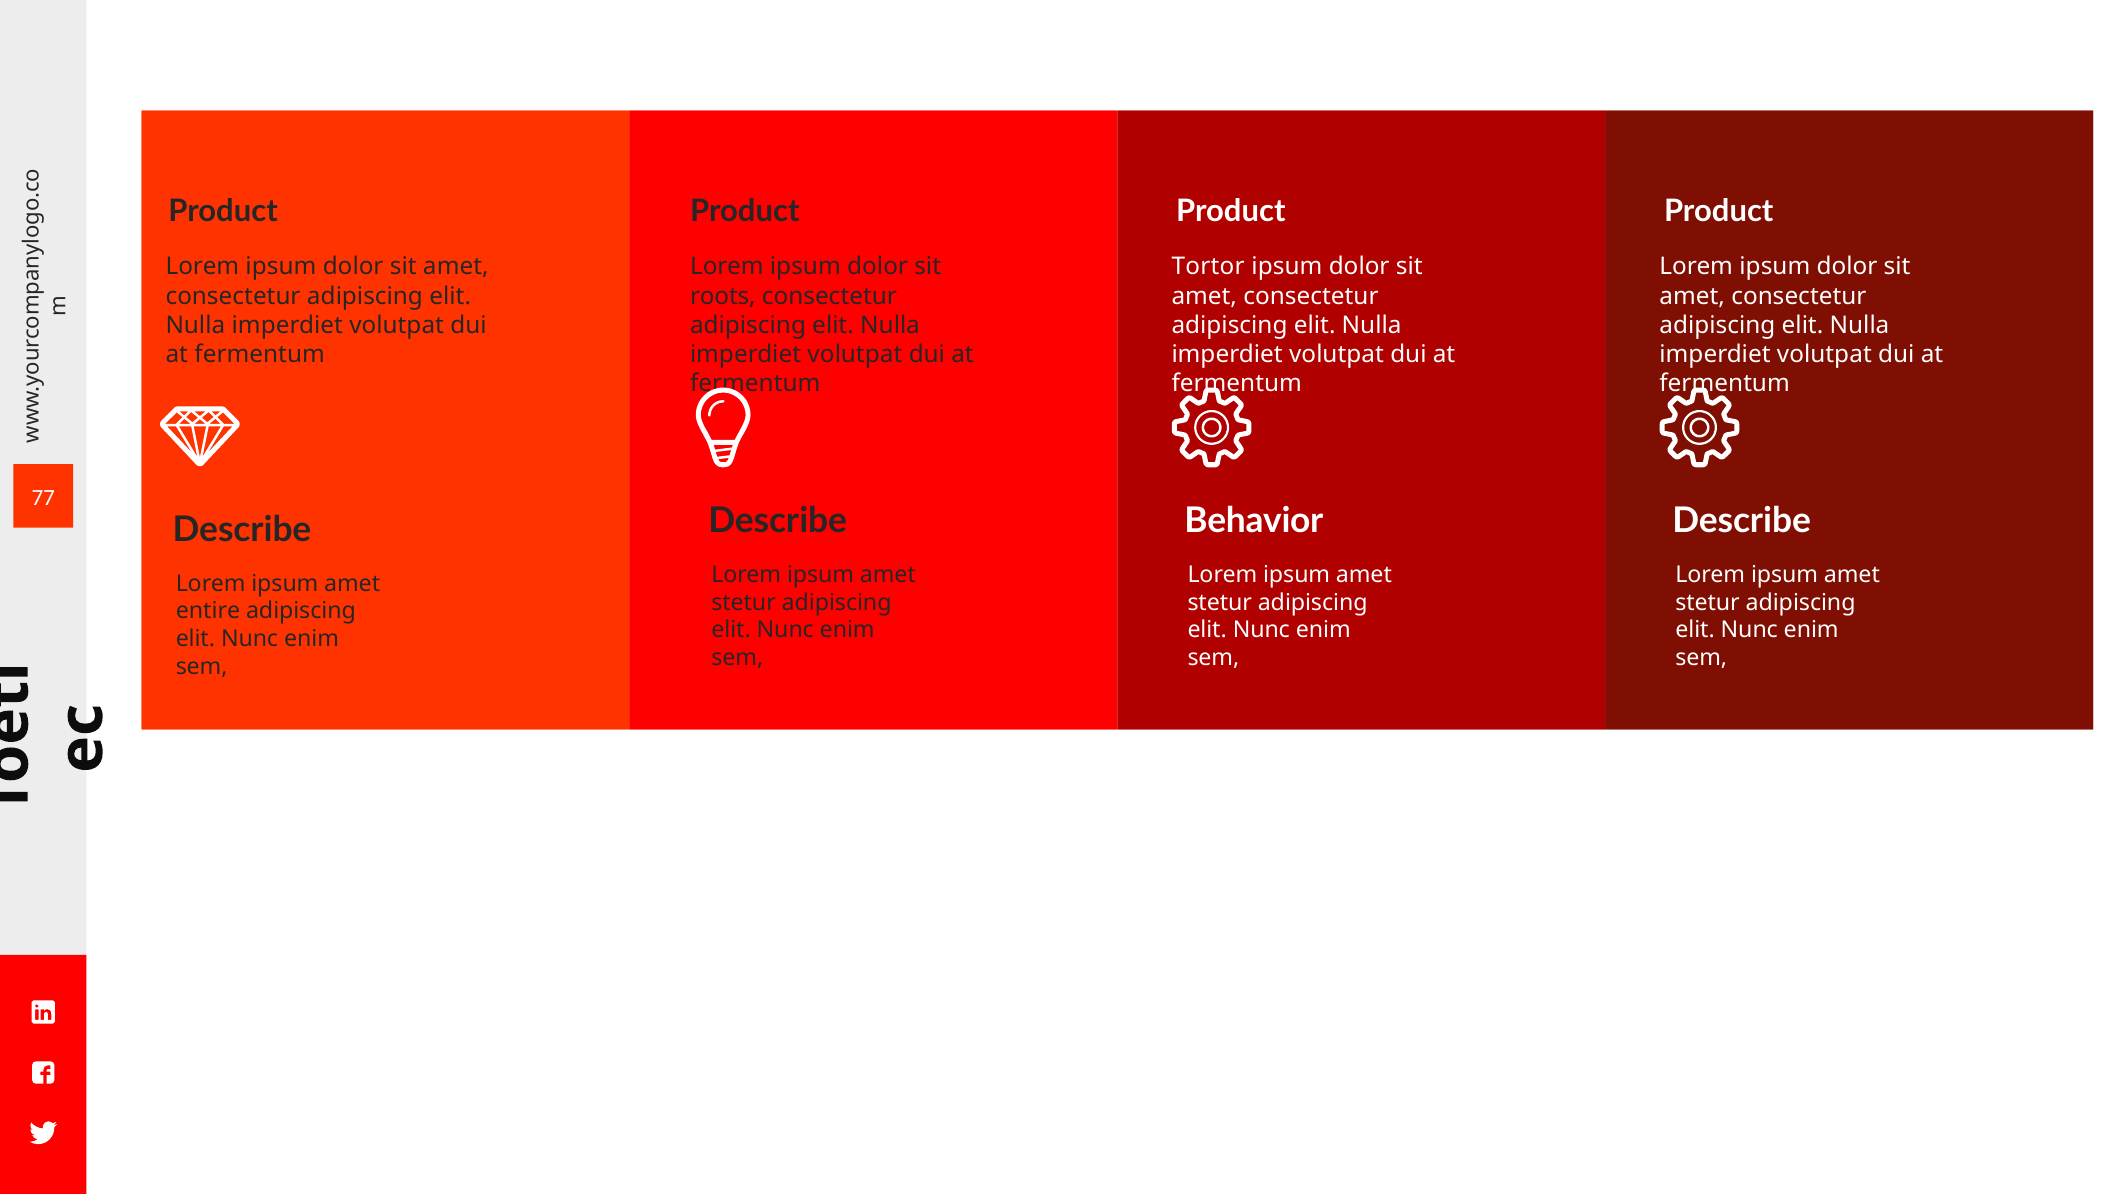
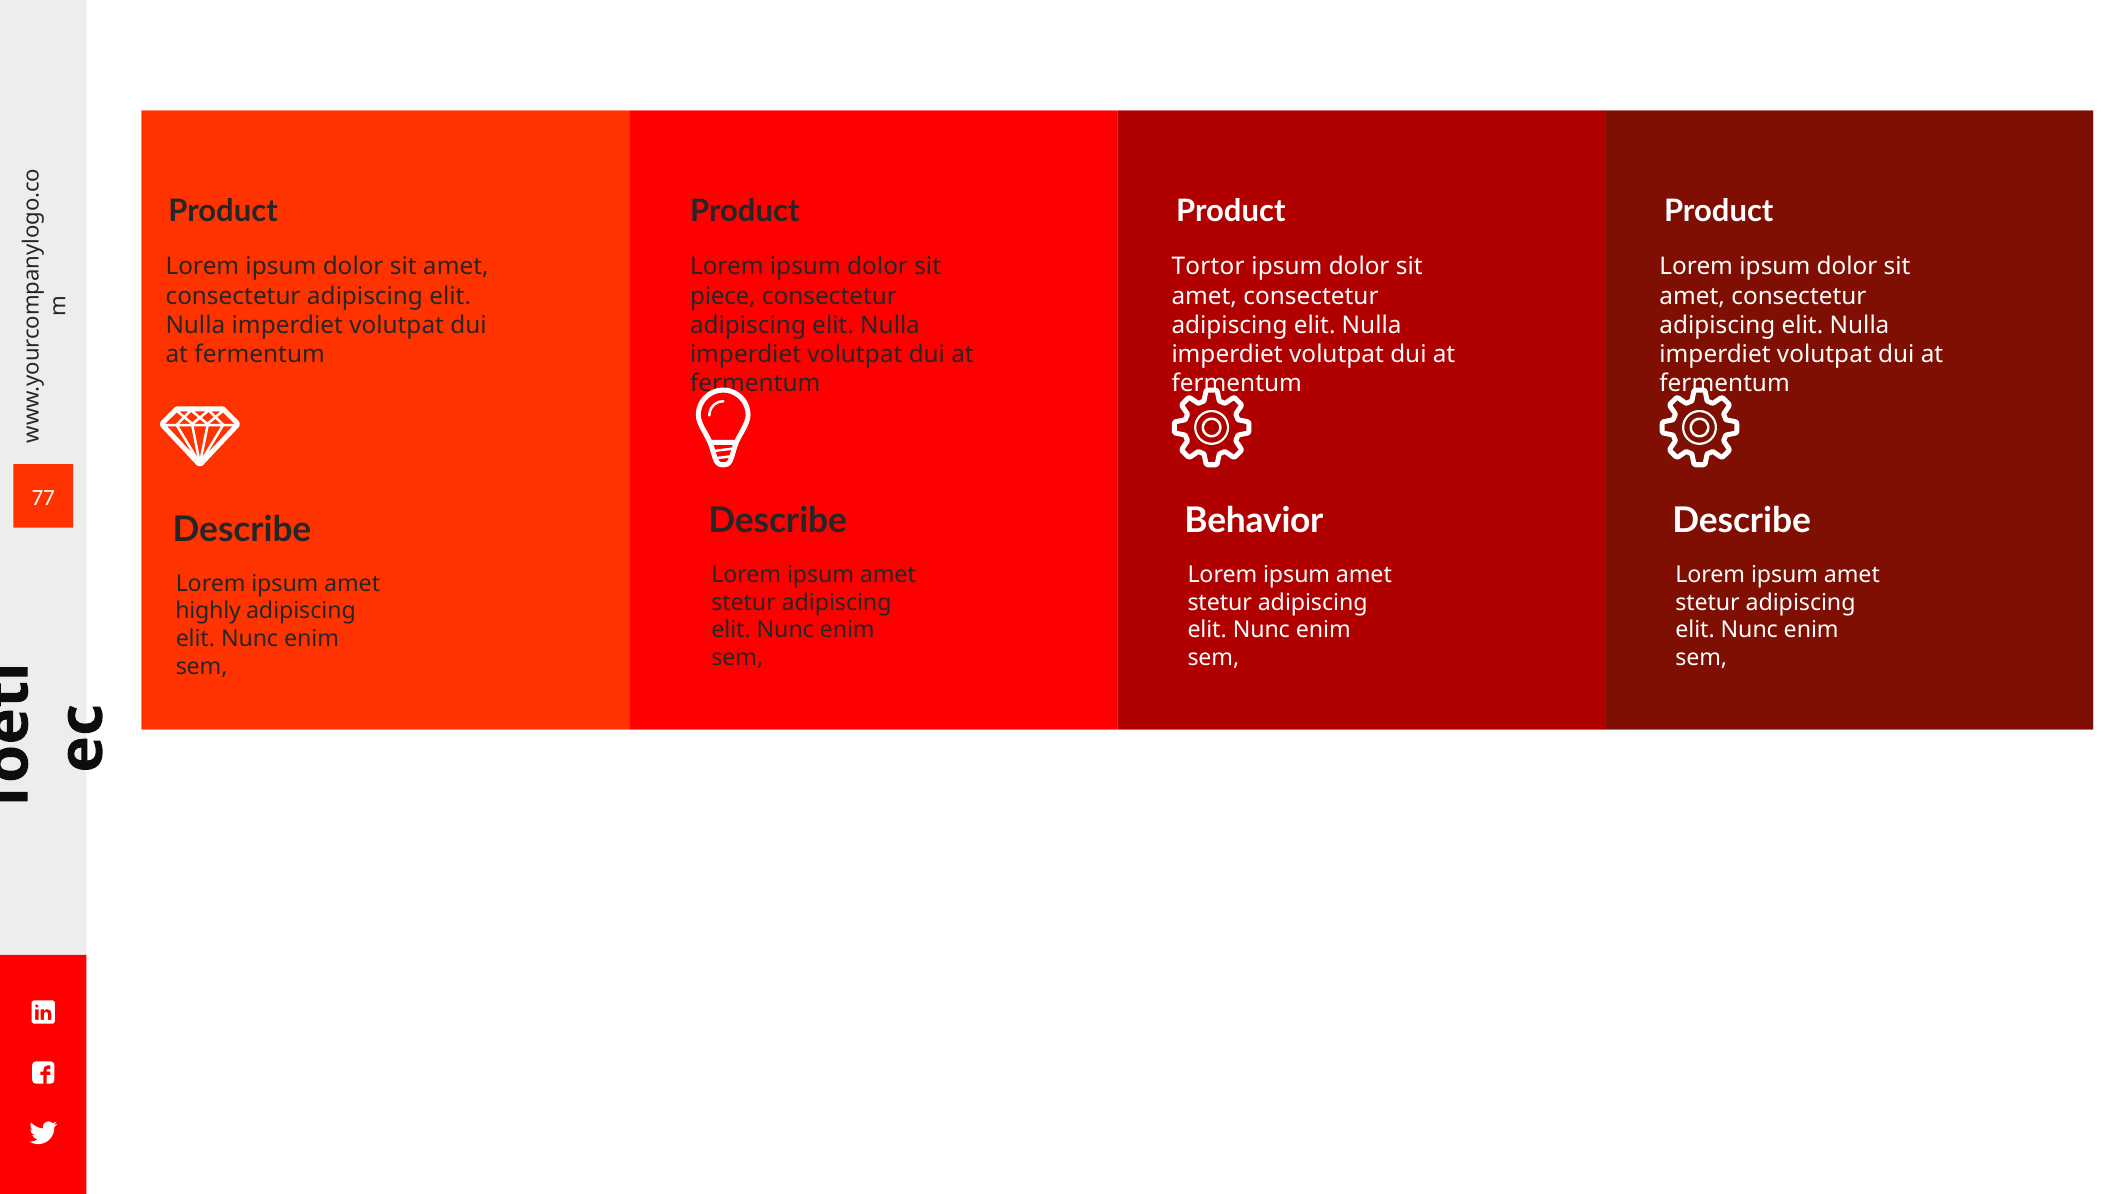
roots: roots -> piece (723, 296)
entire: entire -> highly (208, 611)
